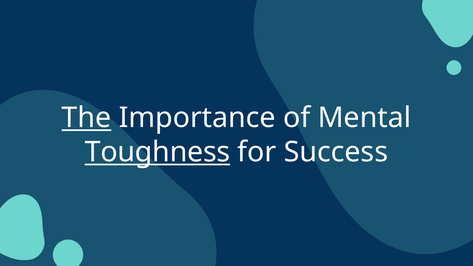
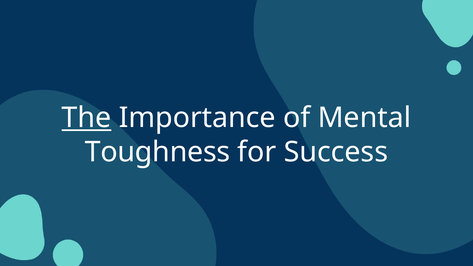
Toughness underline: present -> none (157, 152)
